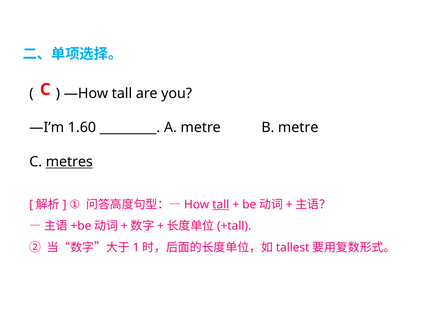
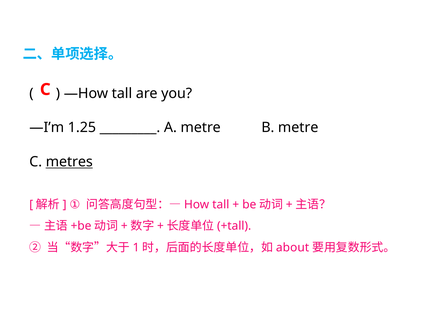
1.60: 1.60 -> 1.25 (82, 127)
tall underline: present -> none (221, 204)
tallest: tallest -> about (293, 247)
